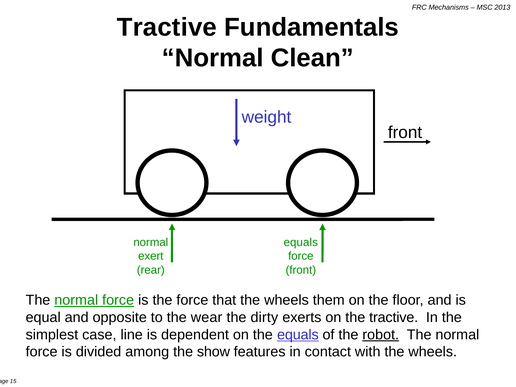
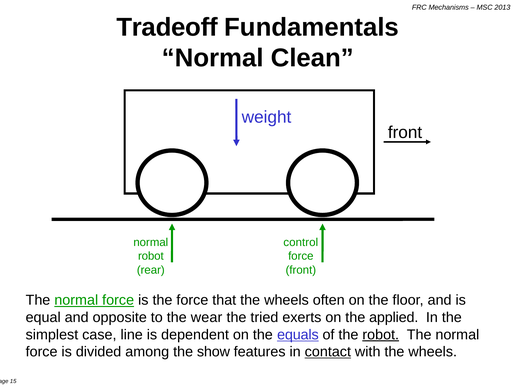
Tractive: Tractive -> Tradeoff (167, 27)
equals: equals -> control (301, 242)
exert: exert -> robot (151, 256)
them: them -> often (329, 300)
dirty: dirty -> tried (264, 317)
the tractive: tractive -> applied (394, 317)
contact underline: none -> present (328, 352)
